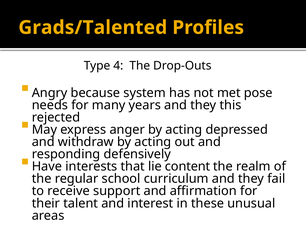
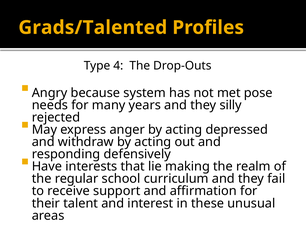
this: this -> silly (231, 105)
content: content -> making (188, 166)
